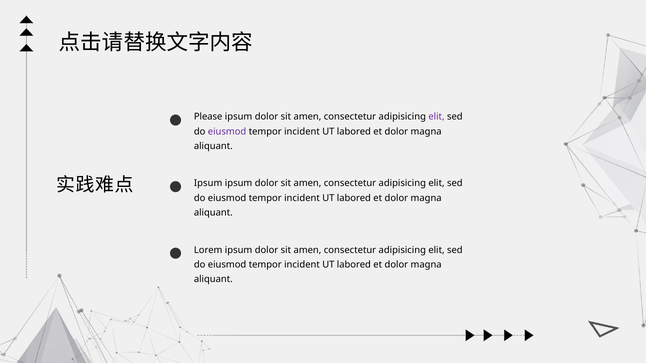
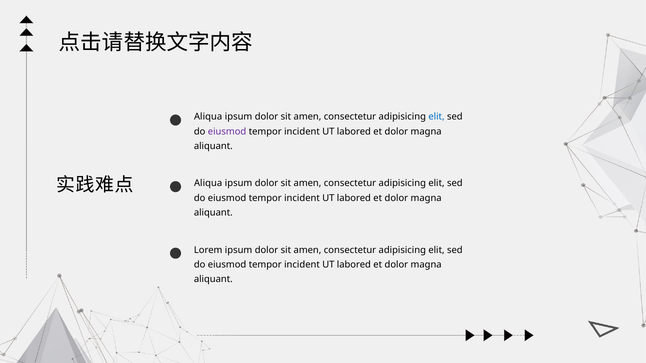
Please: Please -> Aliqua (208, 117)
elit colour: purple -> blue (436, 117)
Ipsum: Ipsum -> Aliqua (208, 184)
